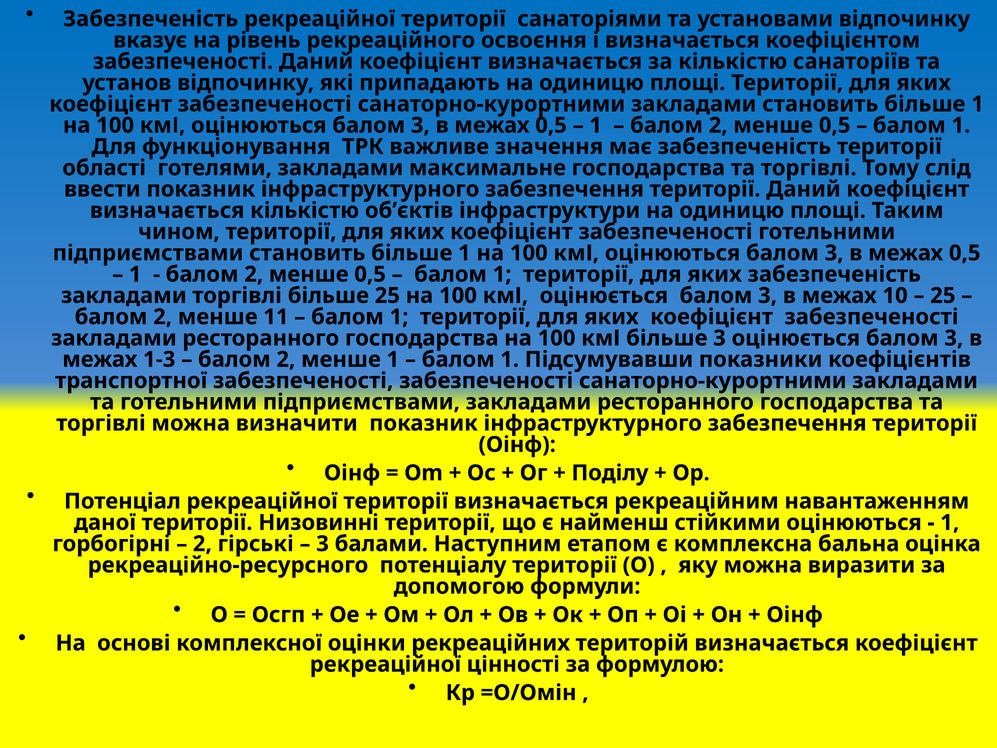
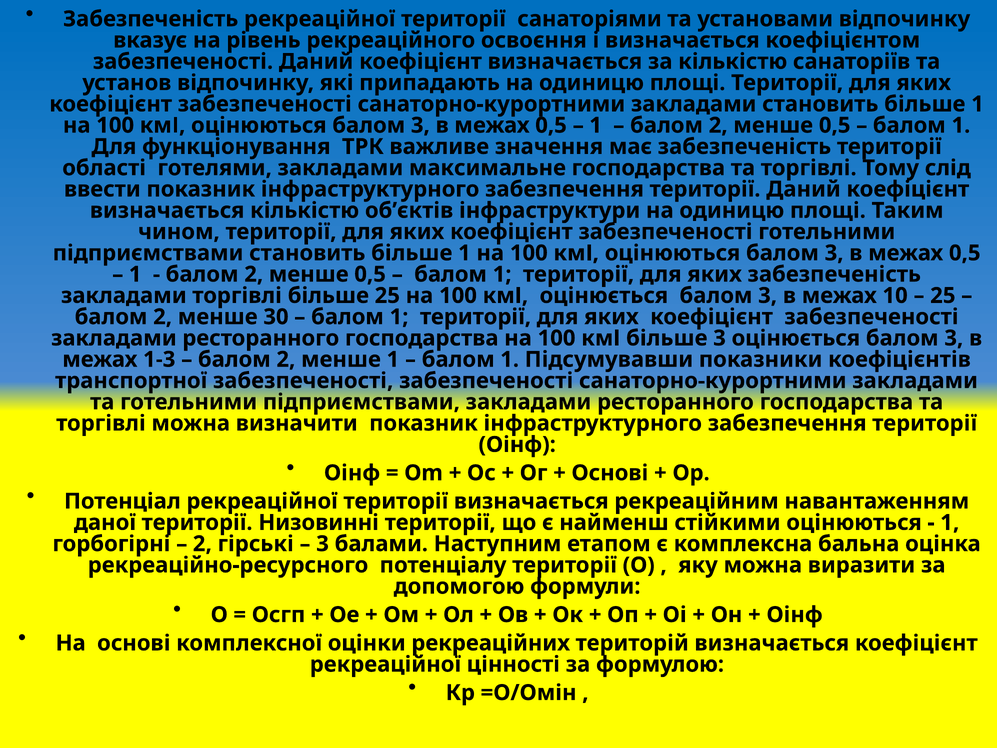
11: 11 -> 30 (276, 317)
Поділу: Поділу -> Основі (610, 473)
